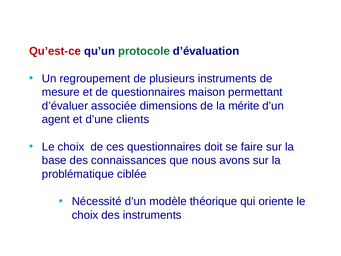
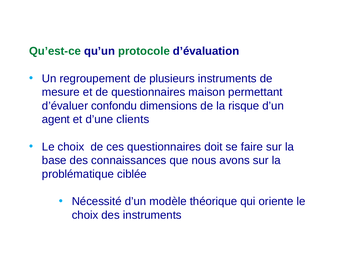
Qu’est-ce colour: red -> green (55, 51)
associée: associée -> confondu (114, 106)
mérite: mérite -> risque (244, 106)
